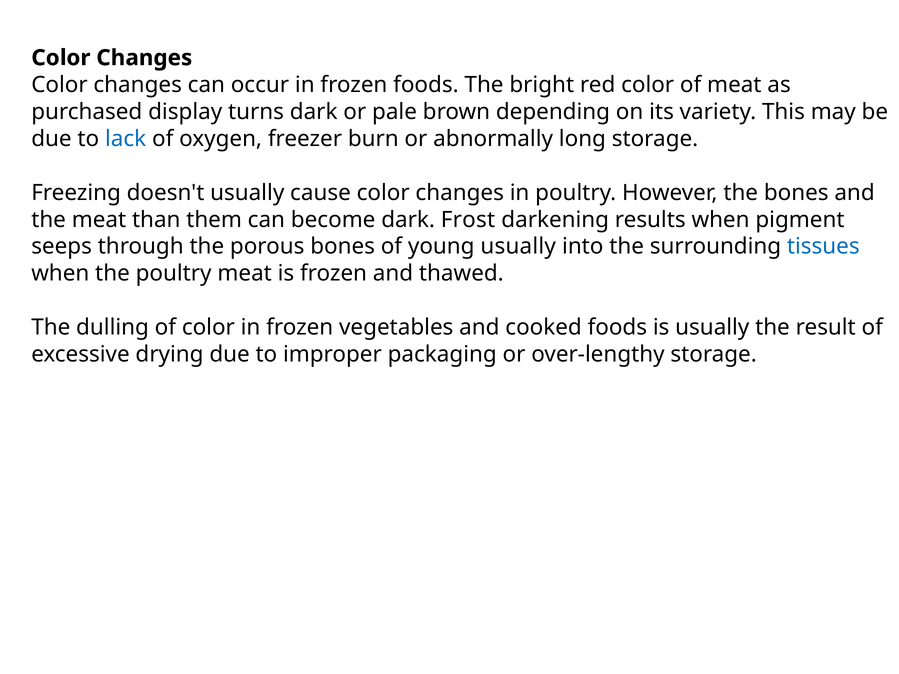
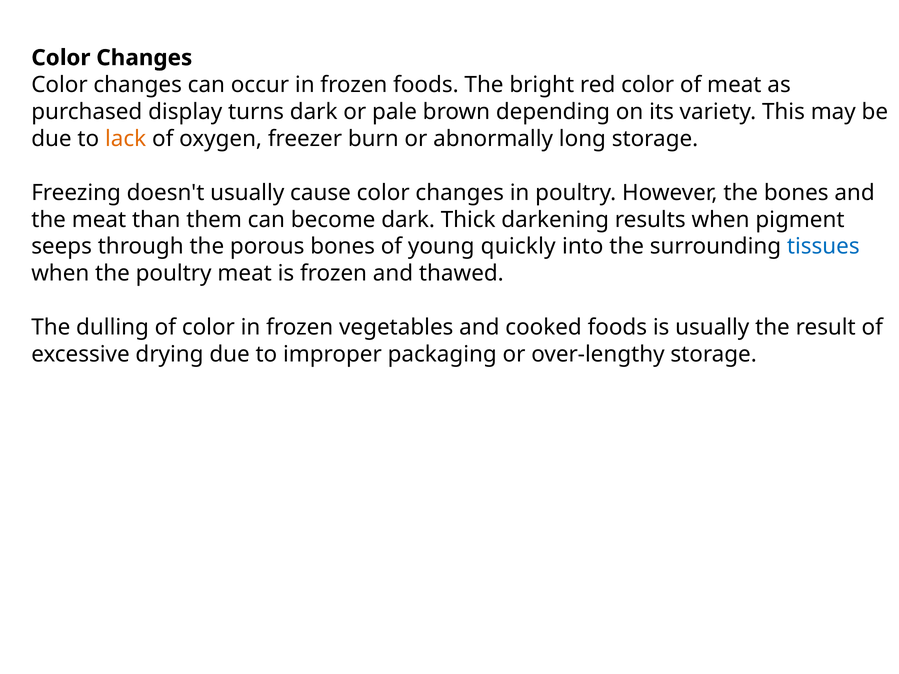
lack colour: blue -> orange (126, 139)
Frost: Frost -> Thick (468, 220)
young usually: usually -> quickly (518, 247)
